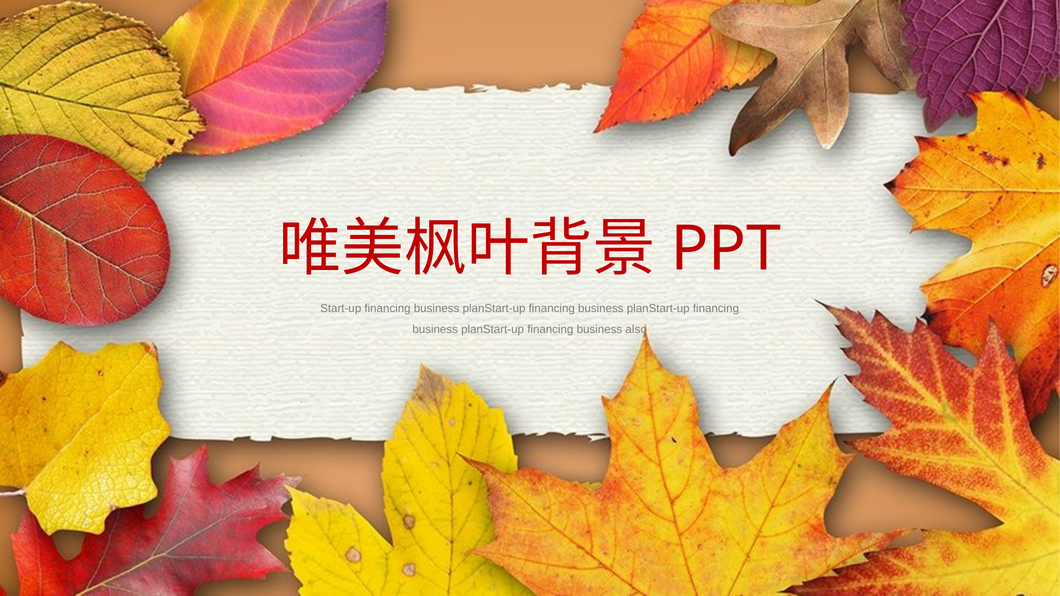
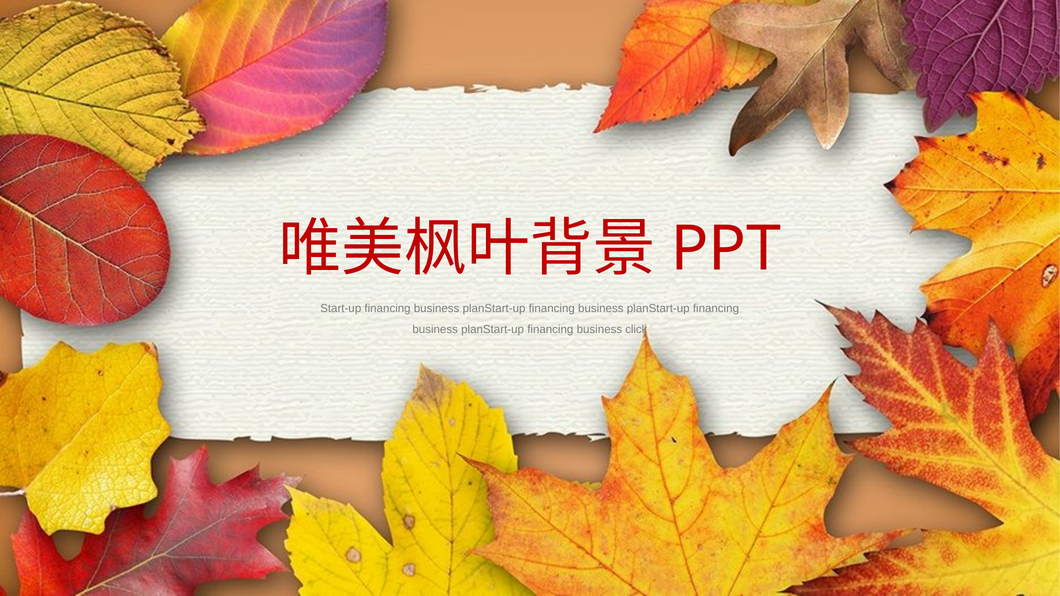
also: also -> click (636, 329)
